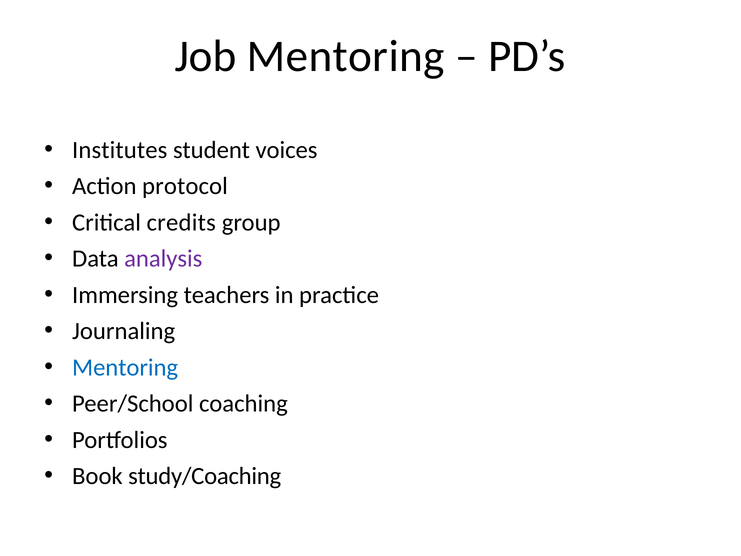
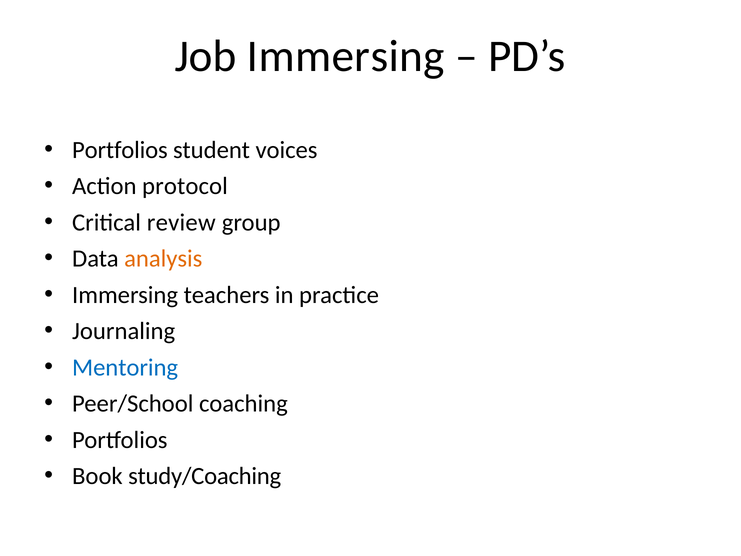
Job Mentoring: Mentoring -> Immersing (346, 56)
Institutes: Institutes -> Portfolios (120, 150)
credits: credits -> review (181, 222)
analysis colour: purple -> orange (163, 259)
